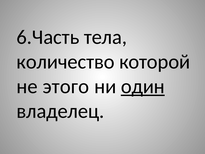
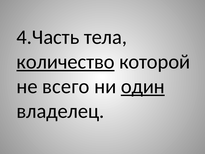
6.Часть: 6.Часть -> 4.Часть (48, 37)
количество underline: none -> present (66, 62)
этого: этого -> всего (66, 86)
